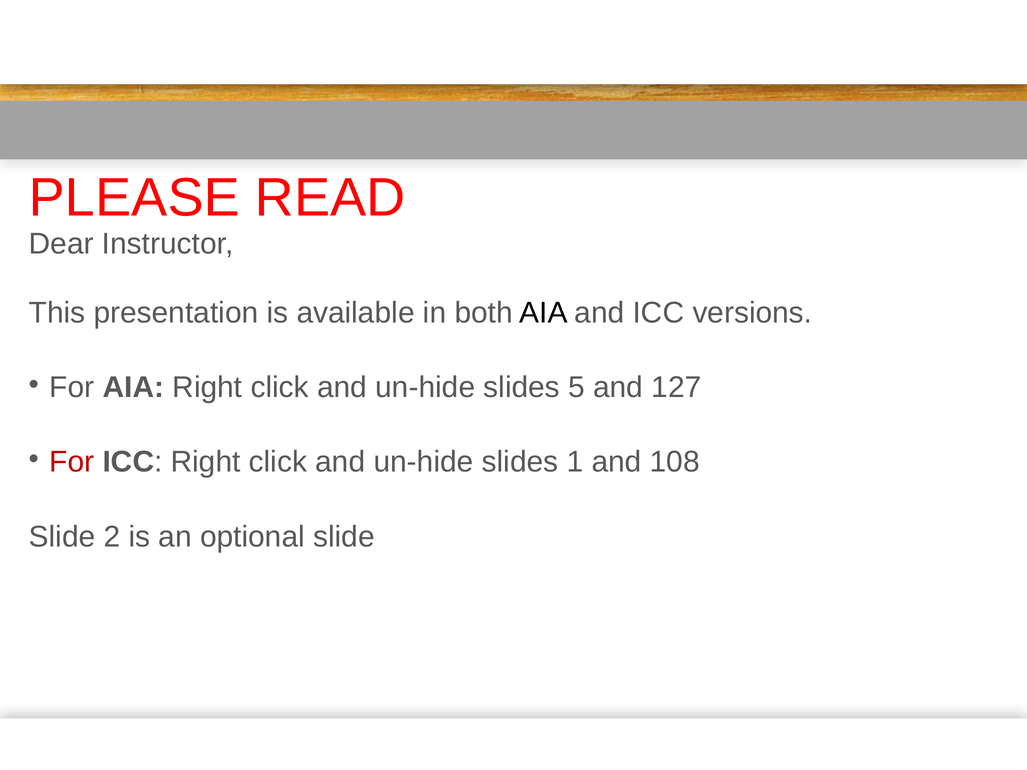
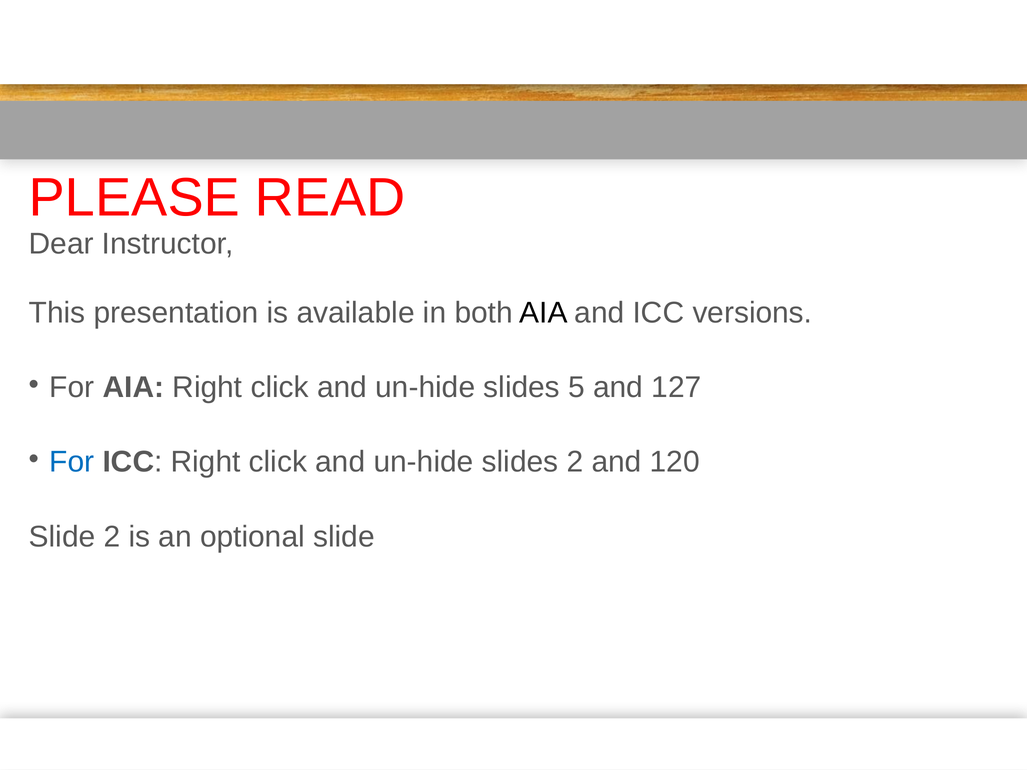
For colour: red -> blue (72, 462)
slides 1: 1 -> 2 (575, 462)
108: 108 -> 120 (675, 462)
